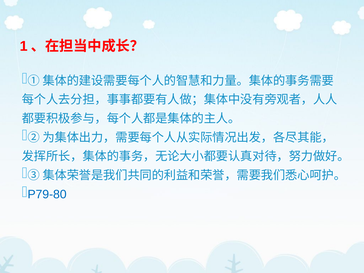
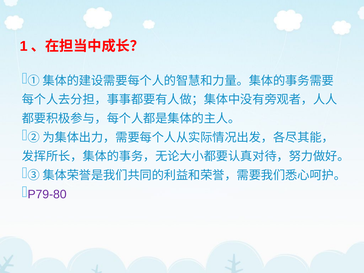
P79-80 colour: blue -> purple (47, 194)
